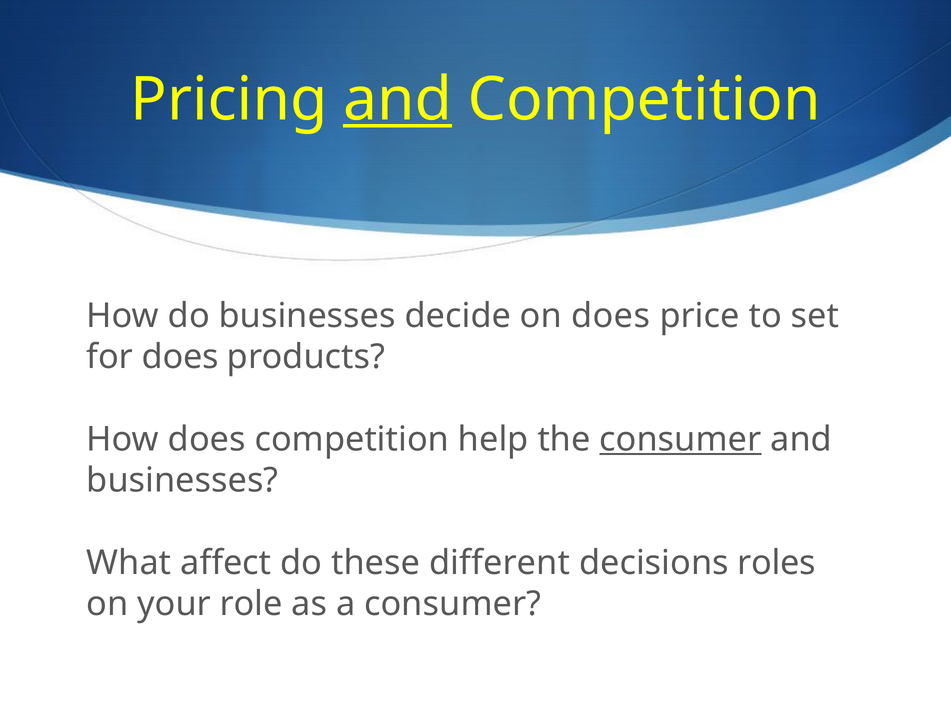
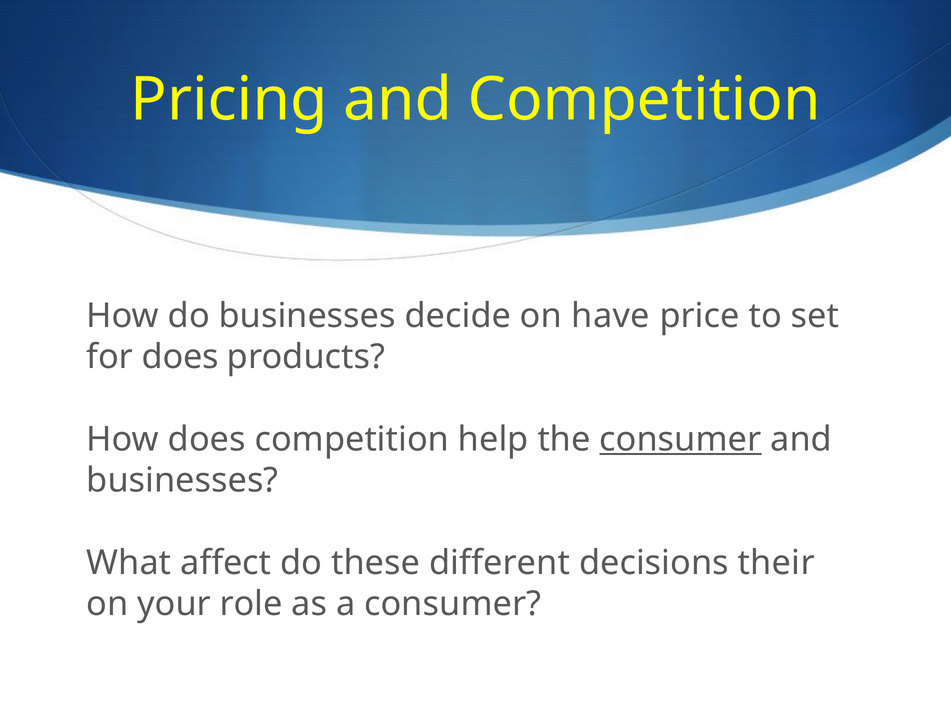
and underline: present -> none (398, 100)
on does: does -> have (611, 316)
roles: roles -> their (776, 563)
